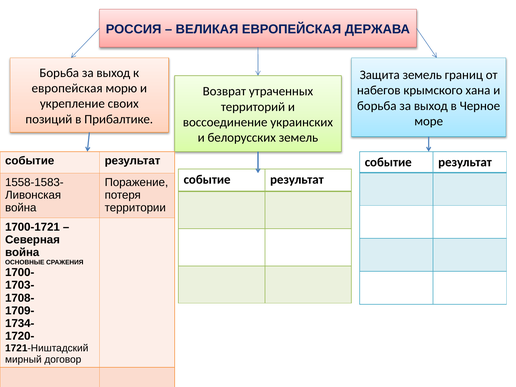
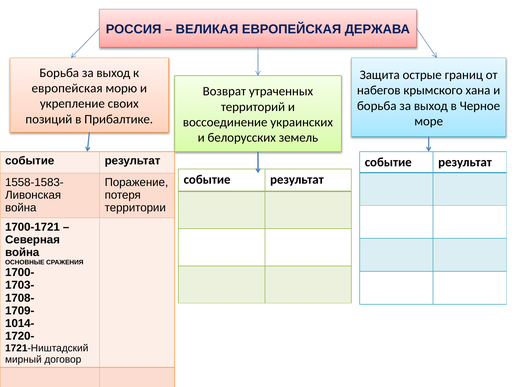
Защита земель: земель -> острые (422, 75)
1734-: 1734- -> 1014- (20, 323)
